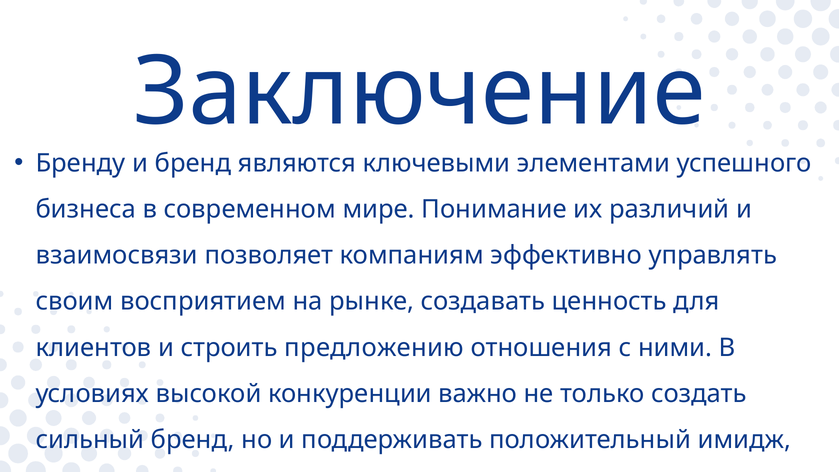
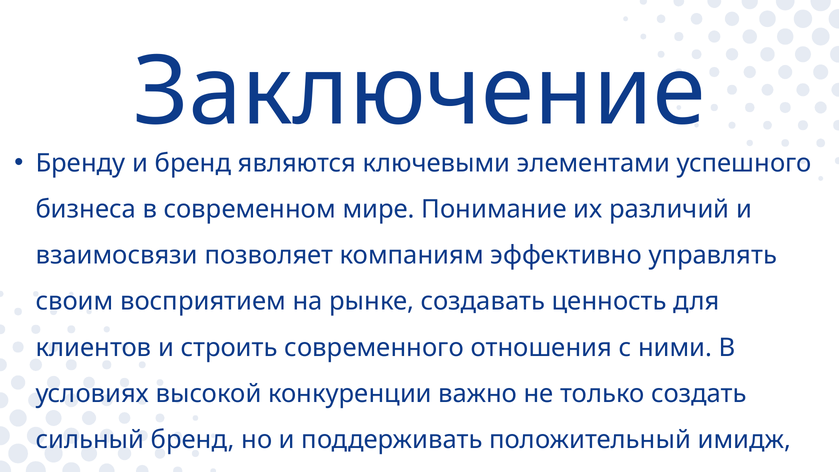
предложению: предложению -> современного (374, 348)
